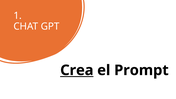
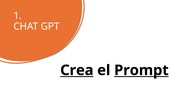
Prompt underline: none -> present (141, 70)
